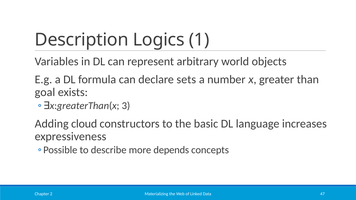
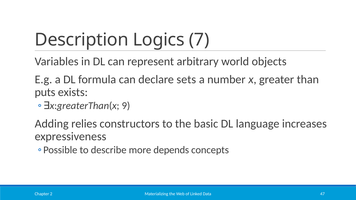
1: 1 -> 7 (199, 40)
goal: goal -> puts (45, 92)
3: 3 -> 9 (126, 106)
cloud: cloud -> relies (84, 124)
